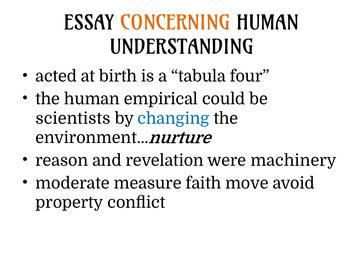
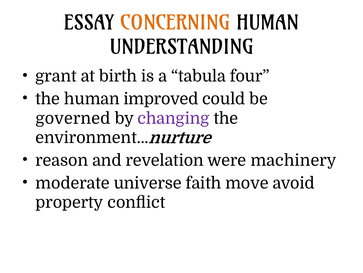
acted: acted -> grant (56, 76)
empirical: empirical -> improved (161, 99)
scientists: scientists -> governed (73, 118)
changing colour: blue -> purple (173, 118)
measure: measure -> universe (148, 183)
